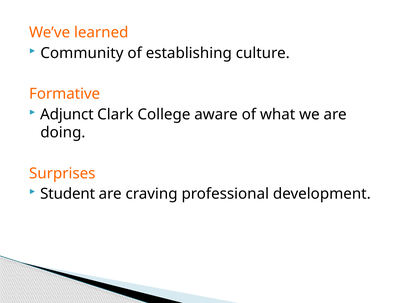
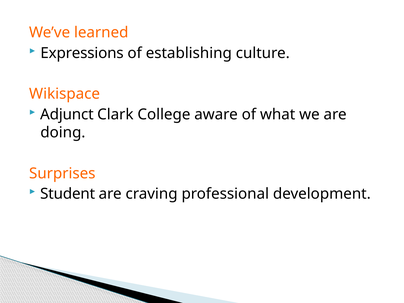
Community: Community -> Expressions (82, 53)
Formative: Formative -> Wikispace (65, 94)
